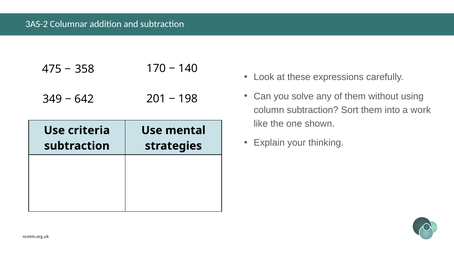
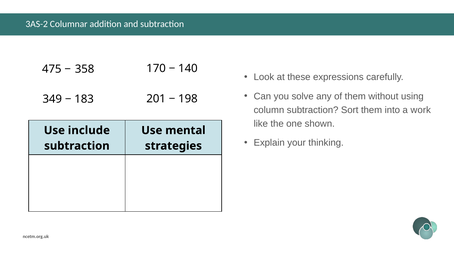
642: 642 -> 183 (84, 99)
criteria: criteria -> include (89, 131)
